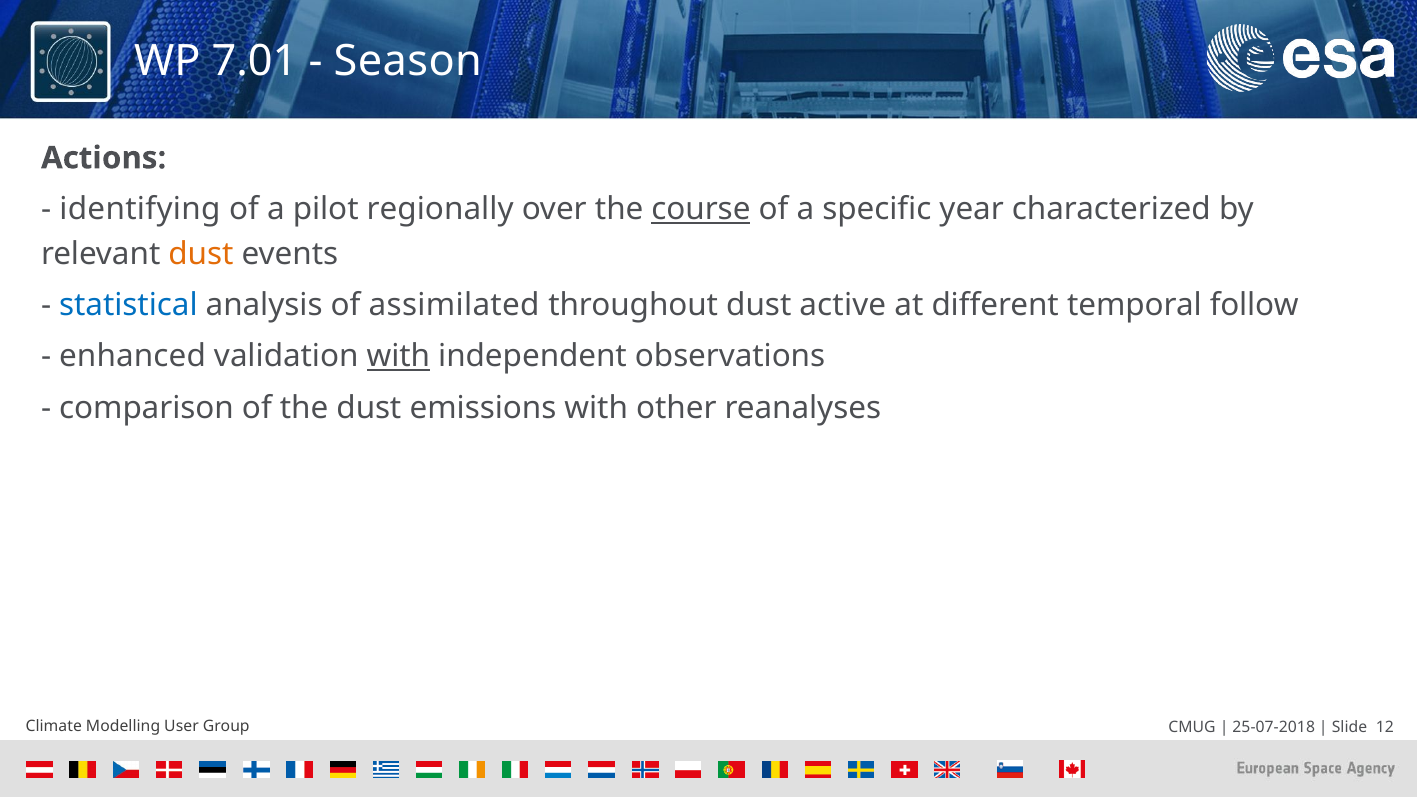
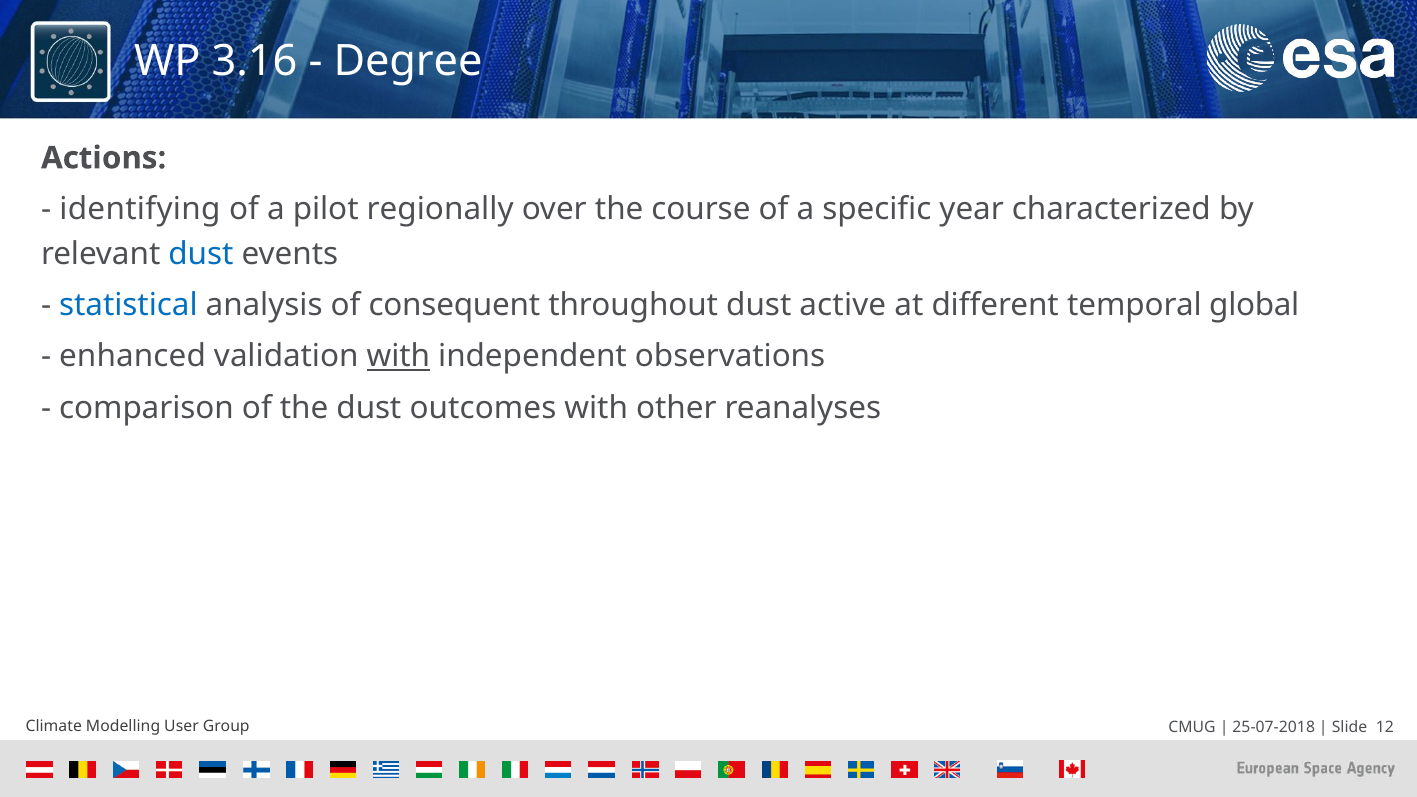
7.01: 7.01 -> 3.16 (255, 61)
Season: Season -> Degree (408, 61)
course underline: present -> none (701, 209)
dust colour: orange -> blue (201, 254)
assimilated: assimilated -> consequent (454, 305)
follow: follow -> global (1254, 305)
emissions: emissions -> outcomes (483, 408)
